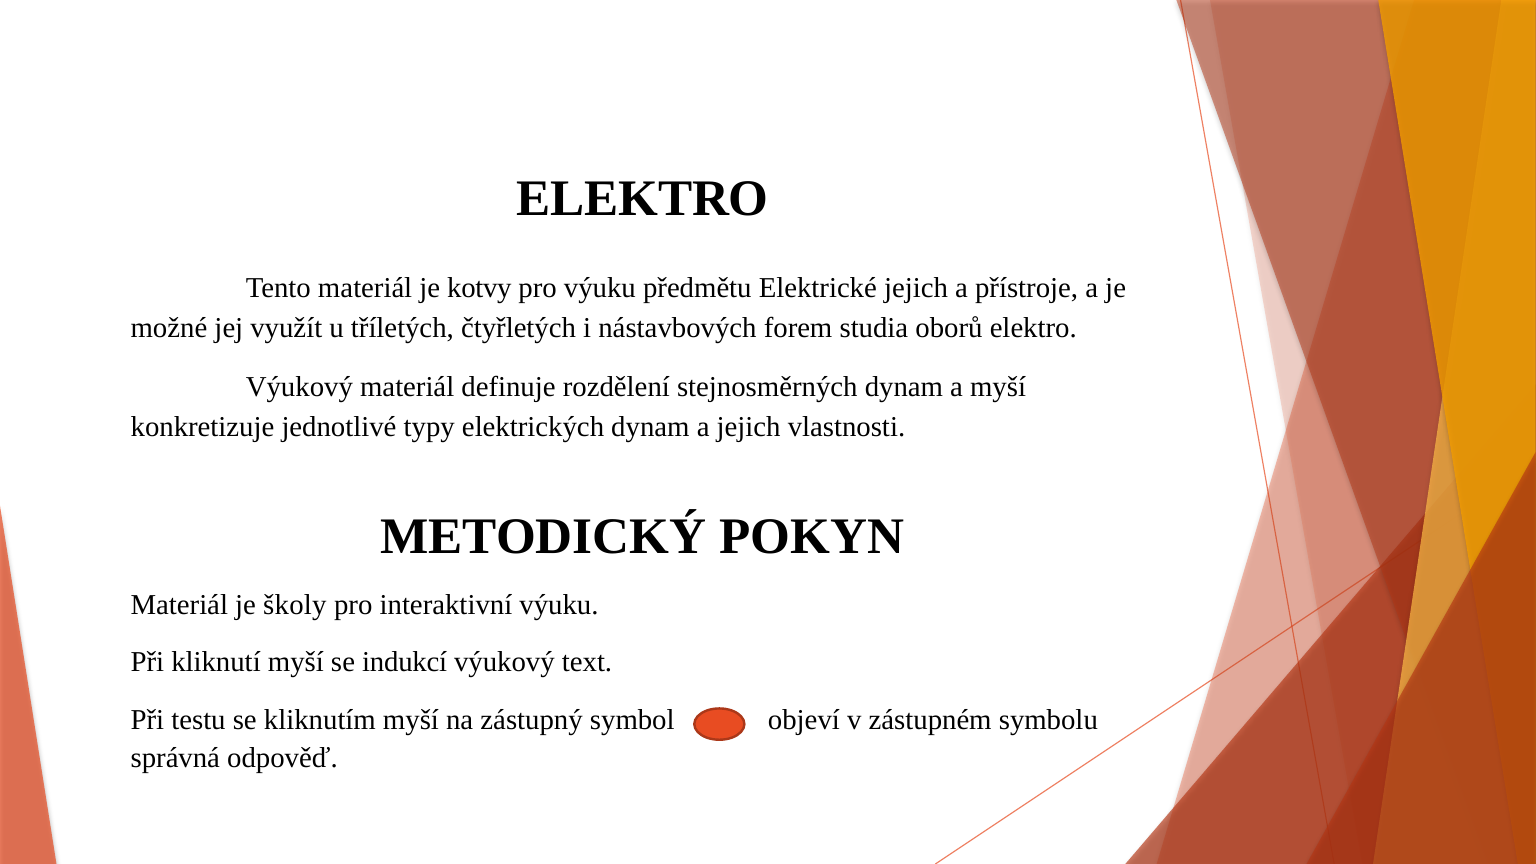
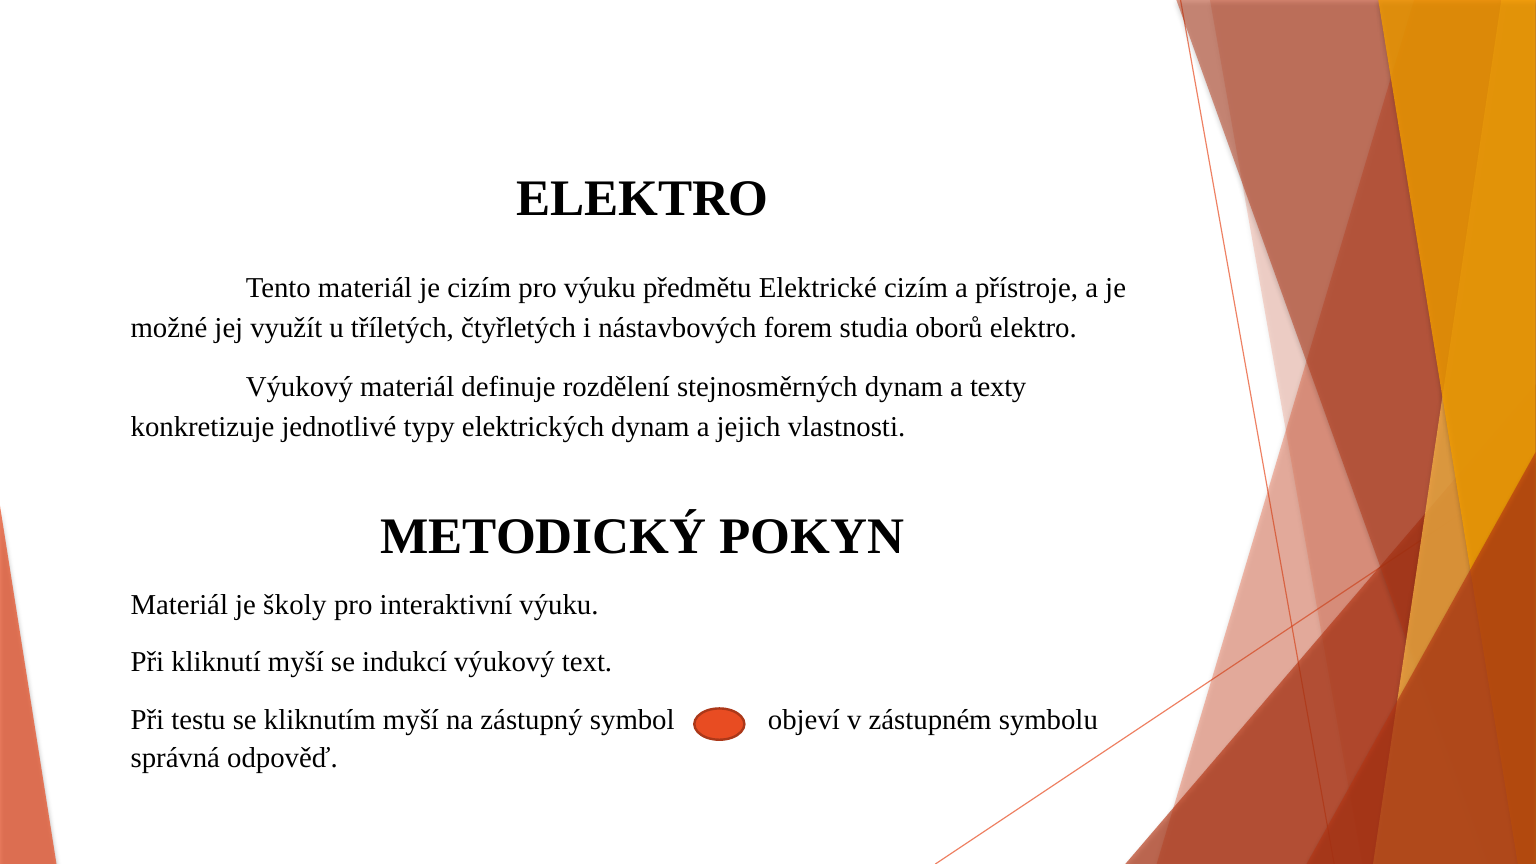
je kotvy: kotvy -> cizím (479, 288)
Elektrické jejich: jejich -> cizím (916, 288)
a myší: myší -> texty (998, 387)
